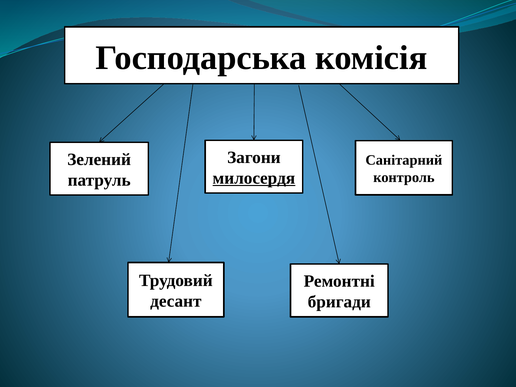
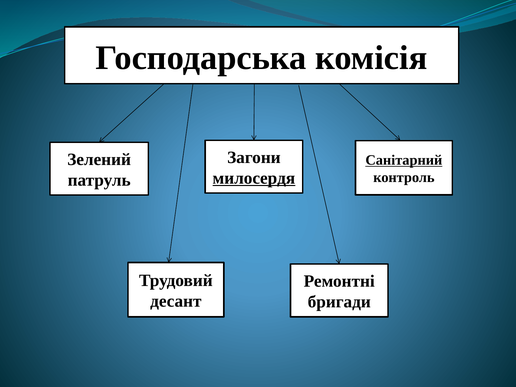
Санітарний underline: none -> present (404, 160)
